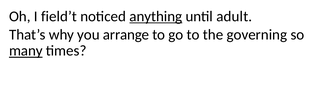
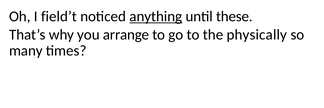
adult: adult -> these (234, 16)
governing: governing -> physically (257, 35)
many underline: present -> none (26, 51)
